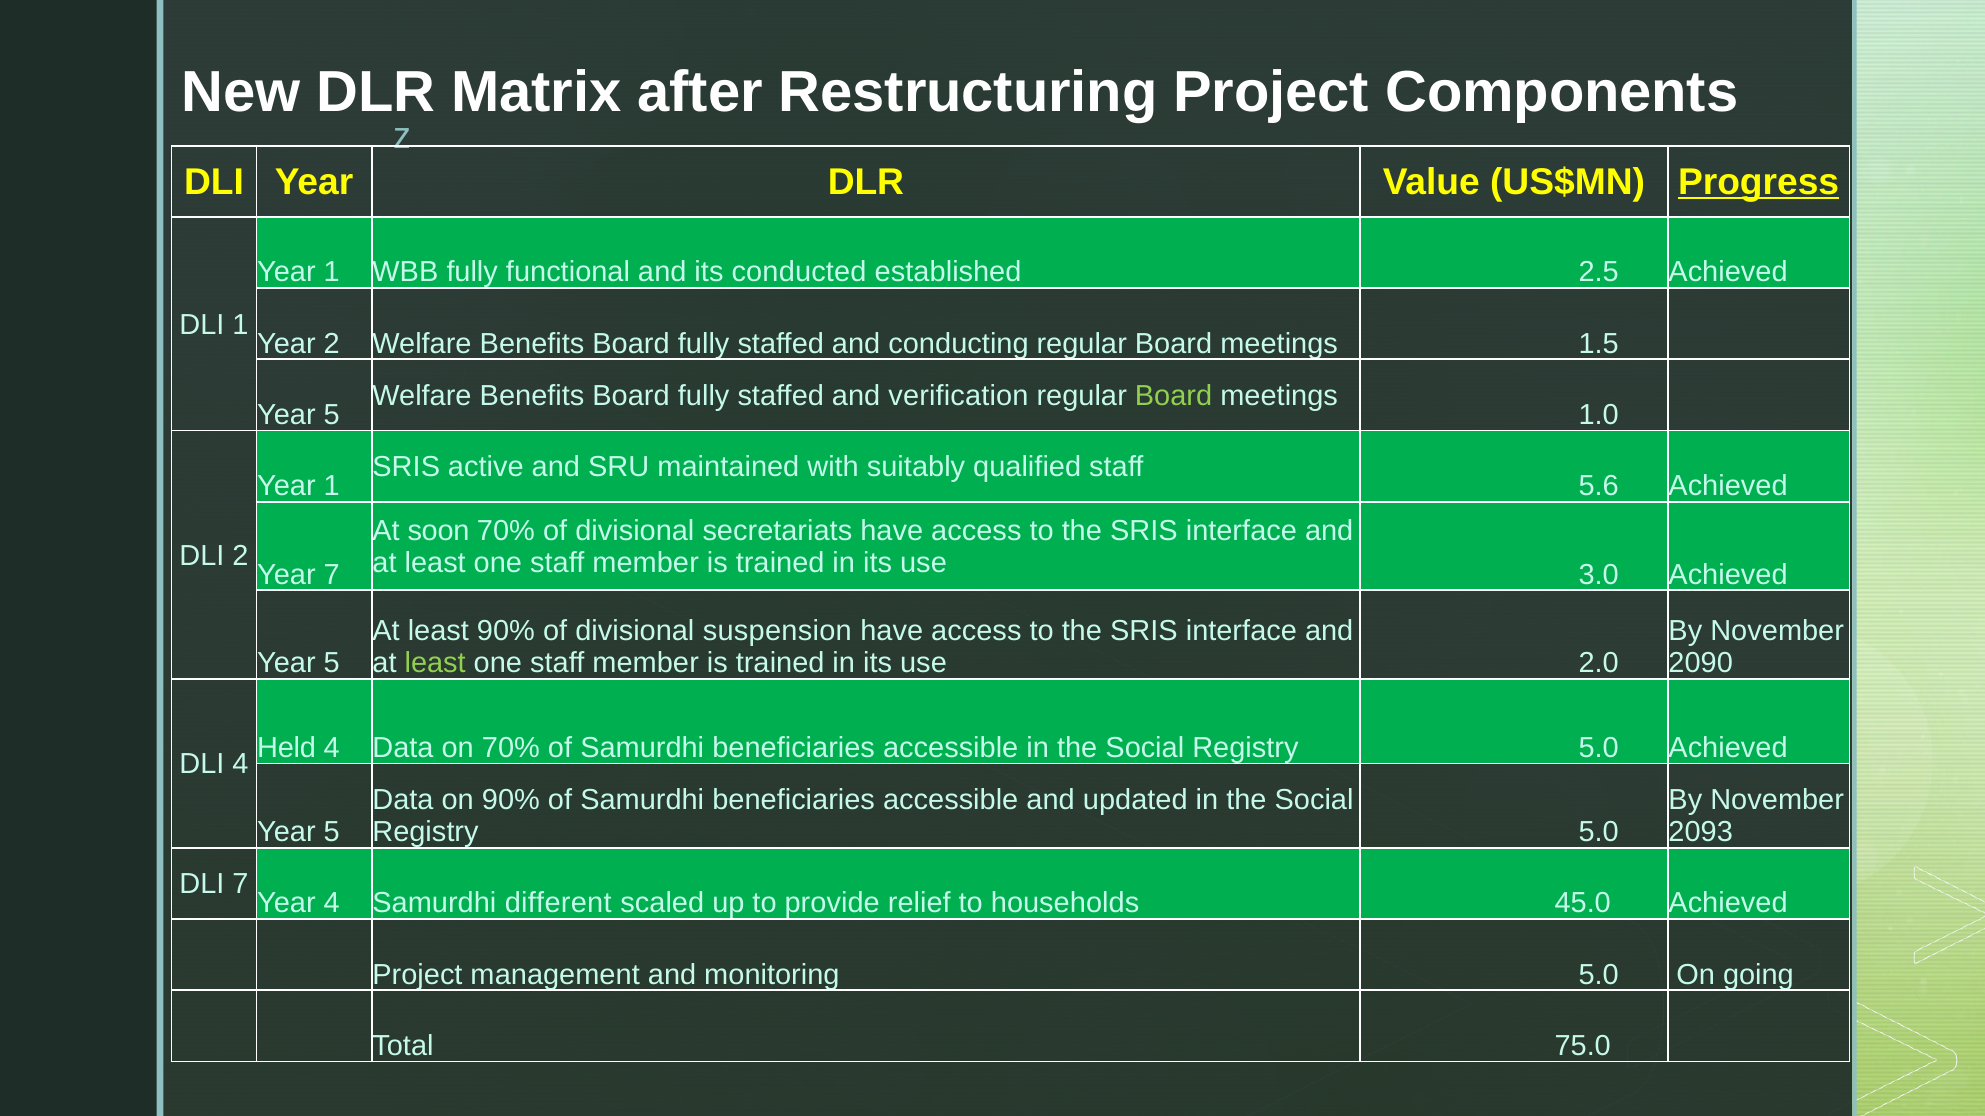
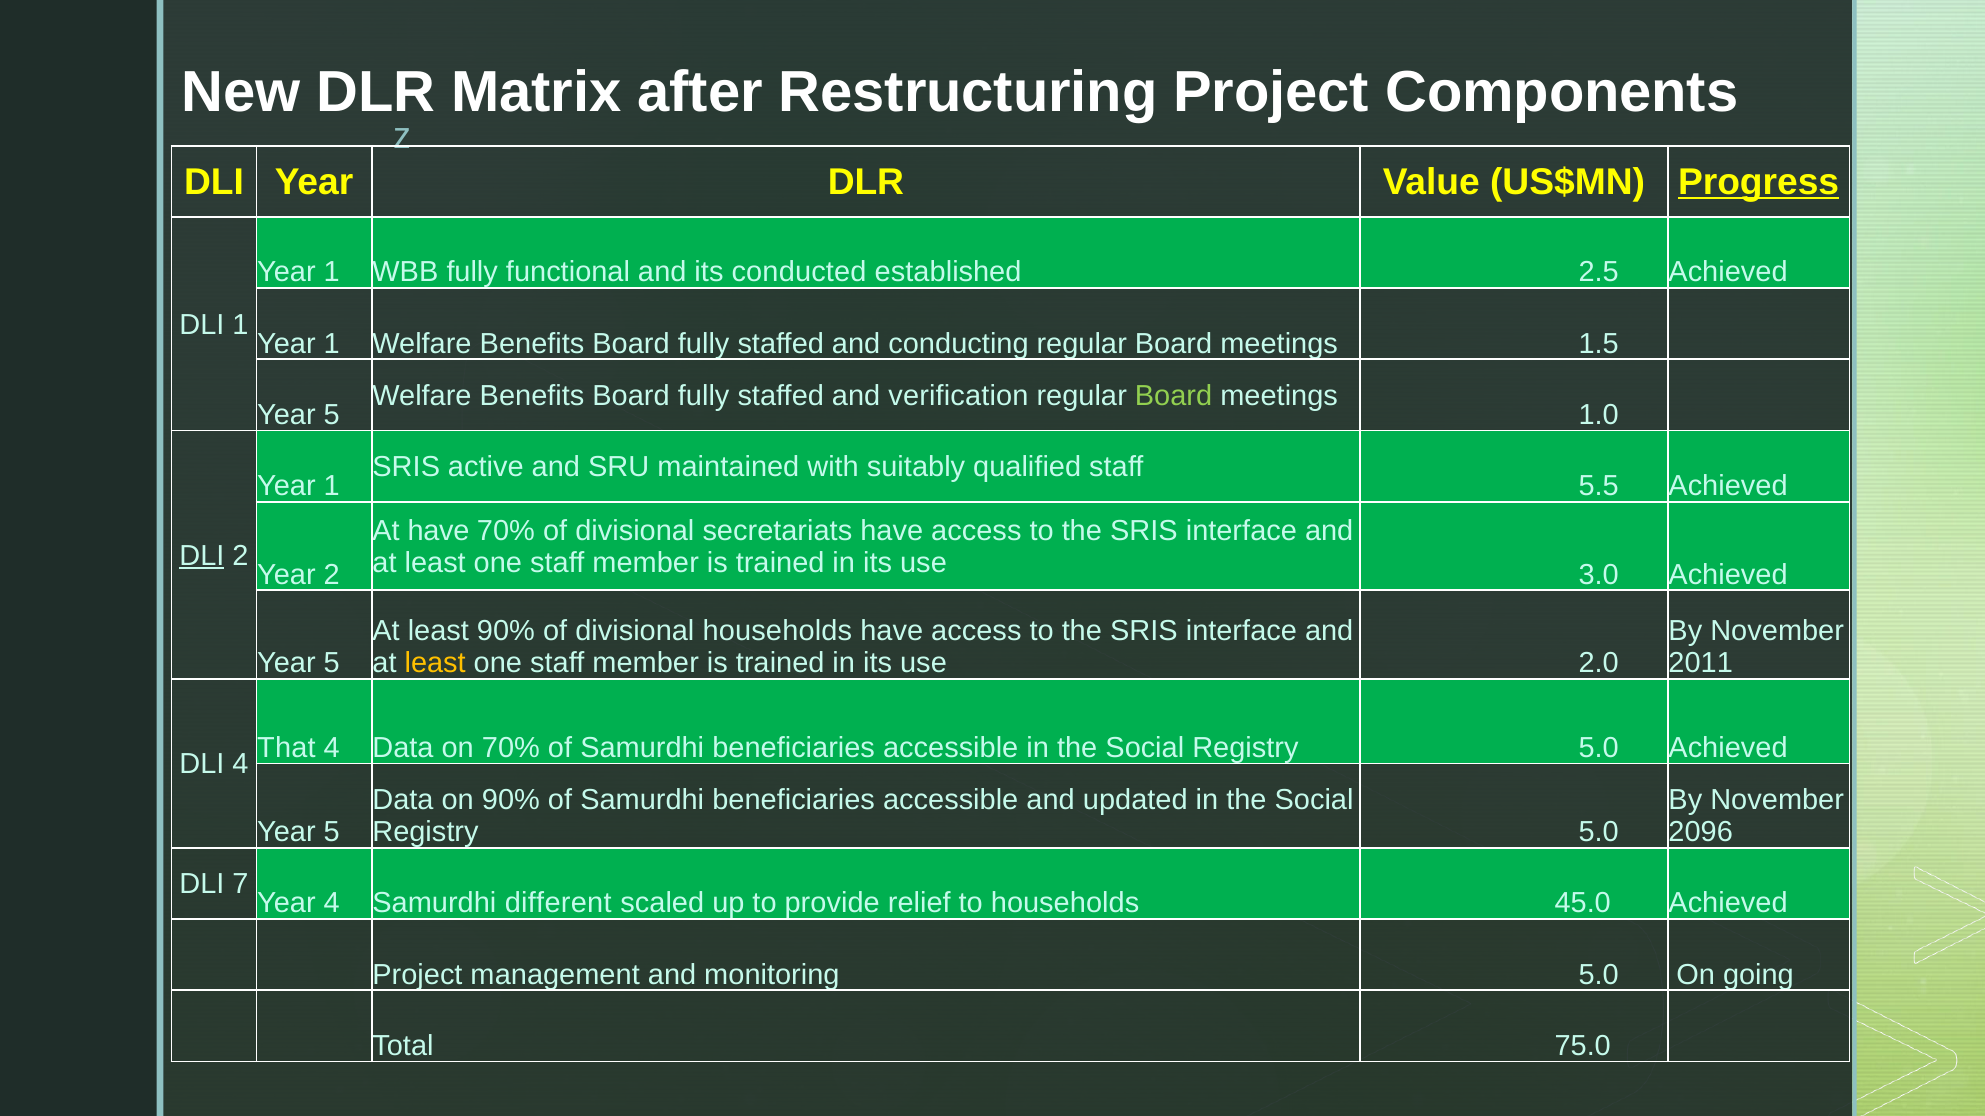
2: 2 -> 1 (332, 344)
5.6: 5.6 -> 5.5 (1599, 486)
At soon: soon -> have (438, 531)
DLI underline: none -> present (202, 556)
Year 7: 7 -> 2 (332, 575)
divisional suspension: suspension -> households (777, 631)
least colour: light green -> yellow (435, 664)
2090: 2090 -> 2011 (1701, 664)
Held: Held -> That (286, 748)
2093: 2093 -> 2096 (1701, 833)
